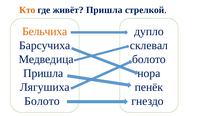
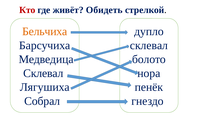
Кто colour: orange -> red (27, 10)
живёт Пришла: Пришла -> Обидеть (104, 10)
Пришла: Пришла -> Склевал (43, 73)
Болото: Болото -> Собрал (42, 101)
